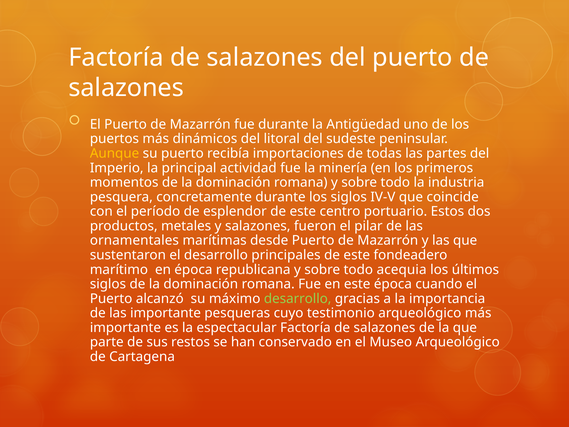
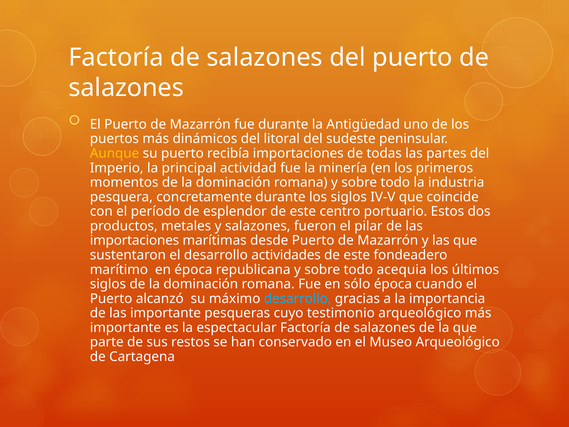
ornamentales: ornamentales -> importaciones (135, 240)
principales: principales -> actividades (286, 255)
en este: este -> sólo (357, 284)
desarrollo colour: light green -> light blue (298, 298)
